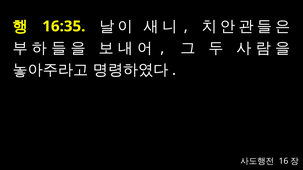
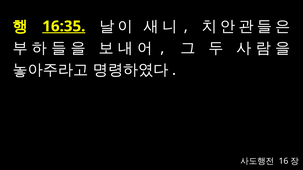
16:35 underline: none -> present (64, 26)
